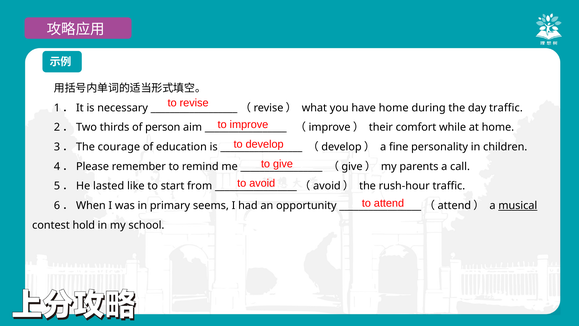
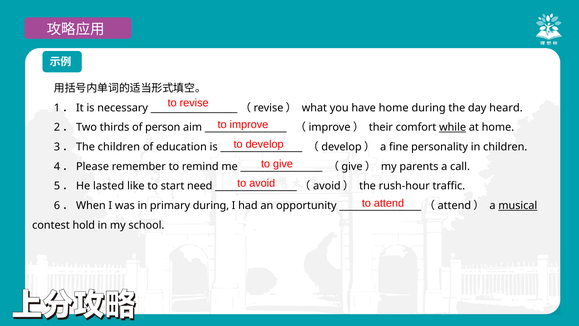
day traffic: traffic -> heard (506, 108)
while underline: none -> present (453, 127)
3．The courage: courage -> children (119, 147)
from: from -> need (200, 186)
primary seems: seems -> during (211, 205)
